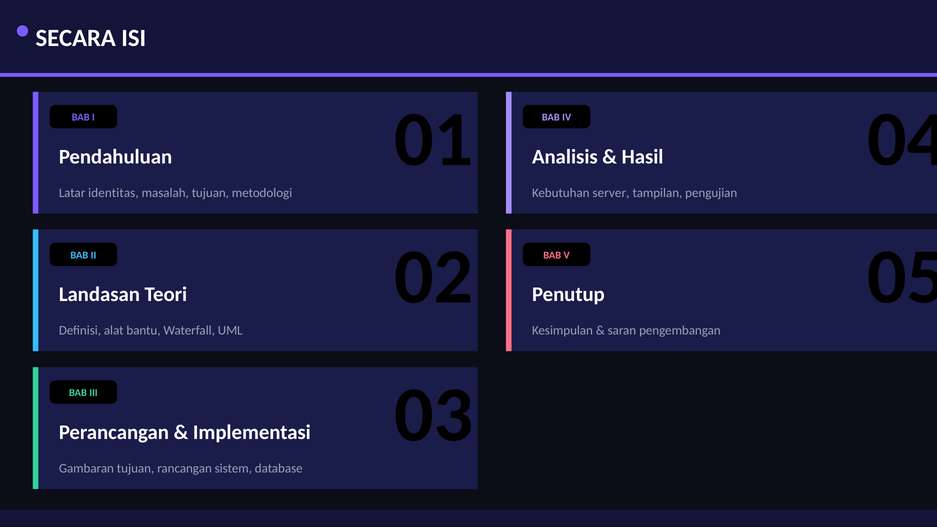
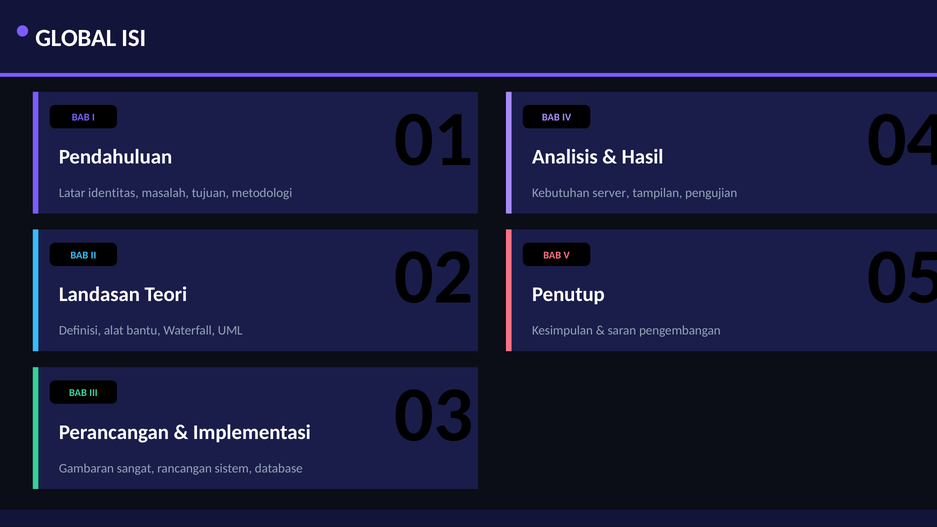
SECARA: SECARA -> GLOBAL (76, 38)
Gambaran tujuan: tujuan -> sangat (136, 468)
